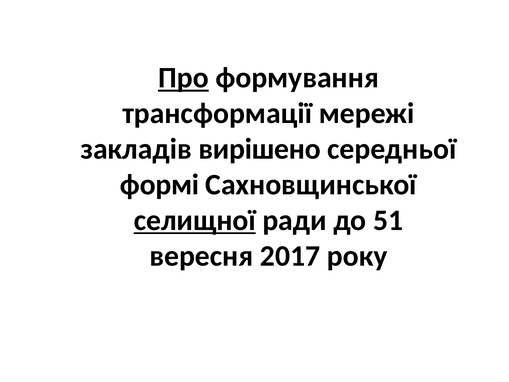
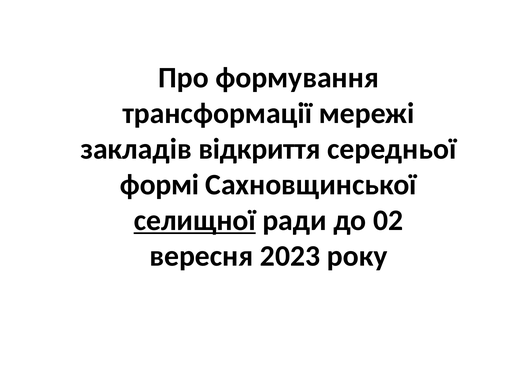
Про underline: present -> none (183, 78)
вирішено: вирішено -> відкриття (260, 149)
51: 51 -> 02 (388, 220)
2017: 2017 -> 2023 (290, 256)
